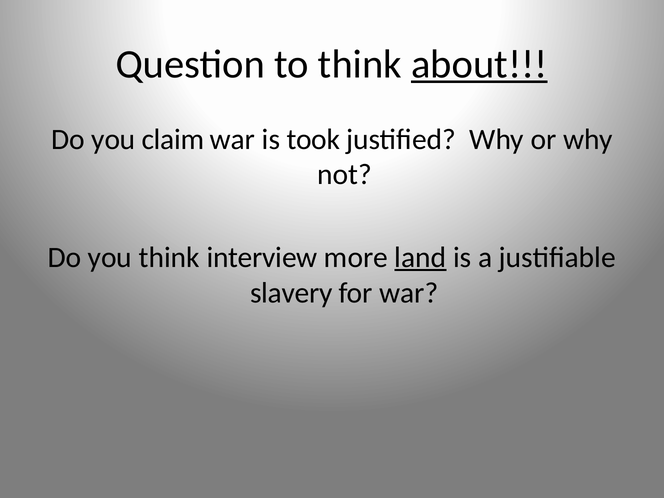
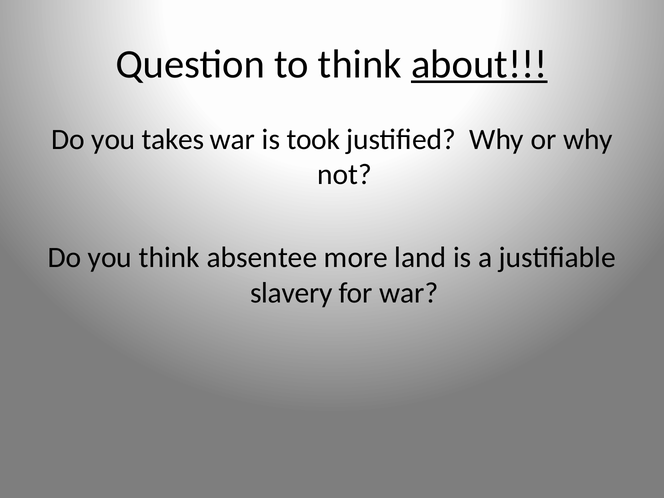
claim: claim -> takes (173, 139)
interview: interview -> absentee (262, 257)
land underline: present -> none (420, 257)
